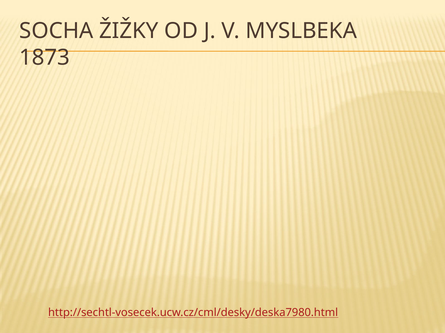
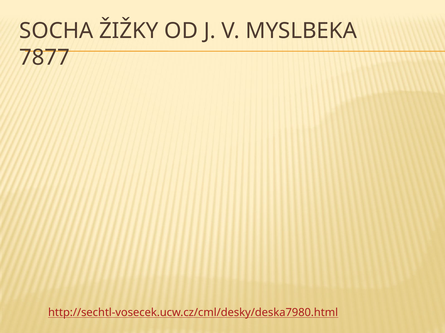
1873: 1873 -> 7877 (45, 58)
